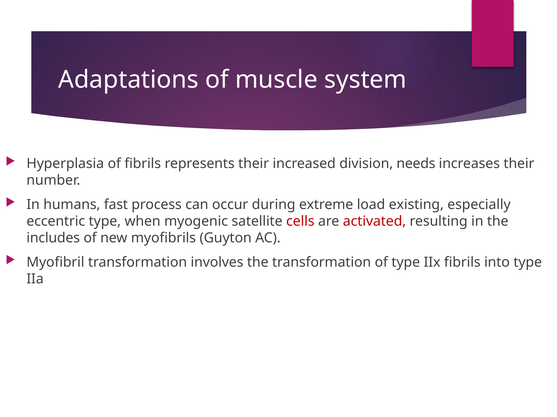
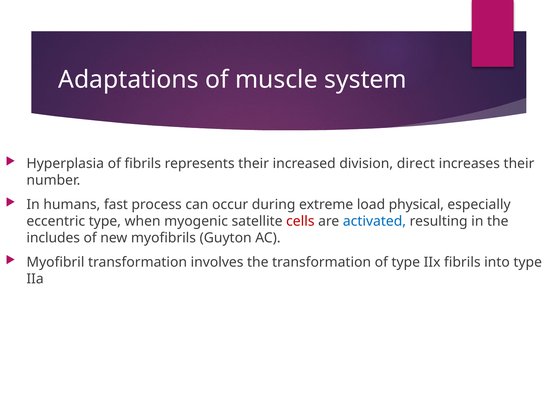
needs: needs -> direct (416, 164)
existing: existing -> physical (416, 205)
activated colour: red -> blue (374, 222)
